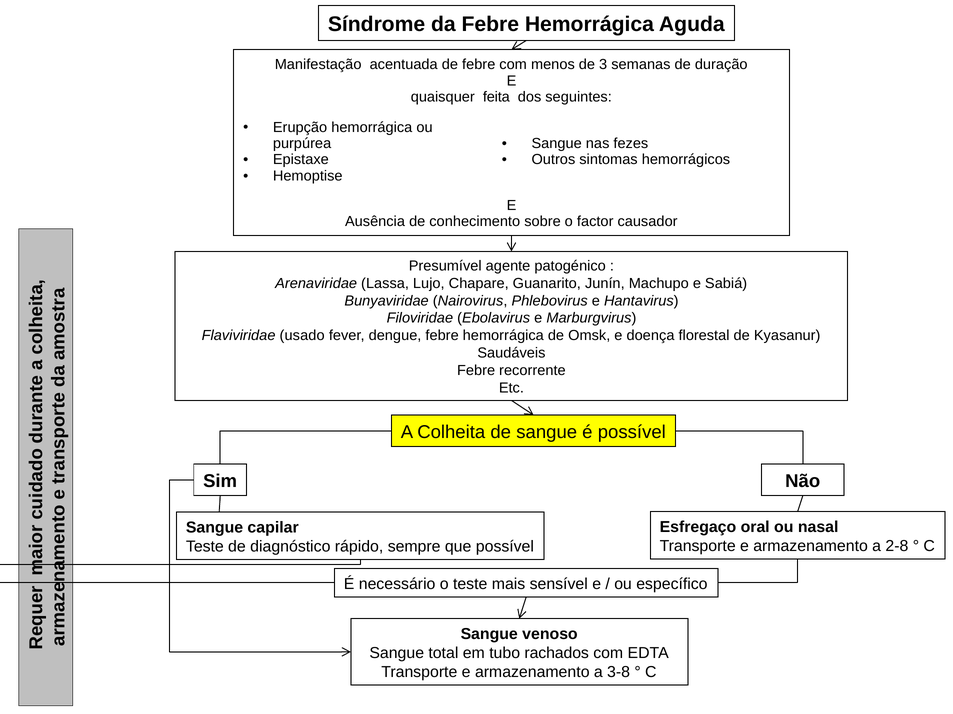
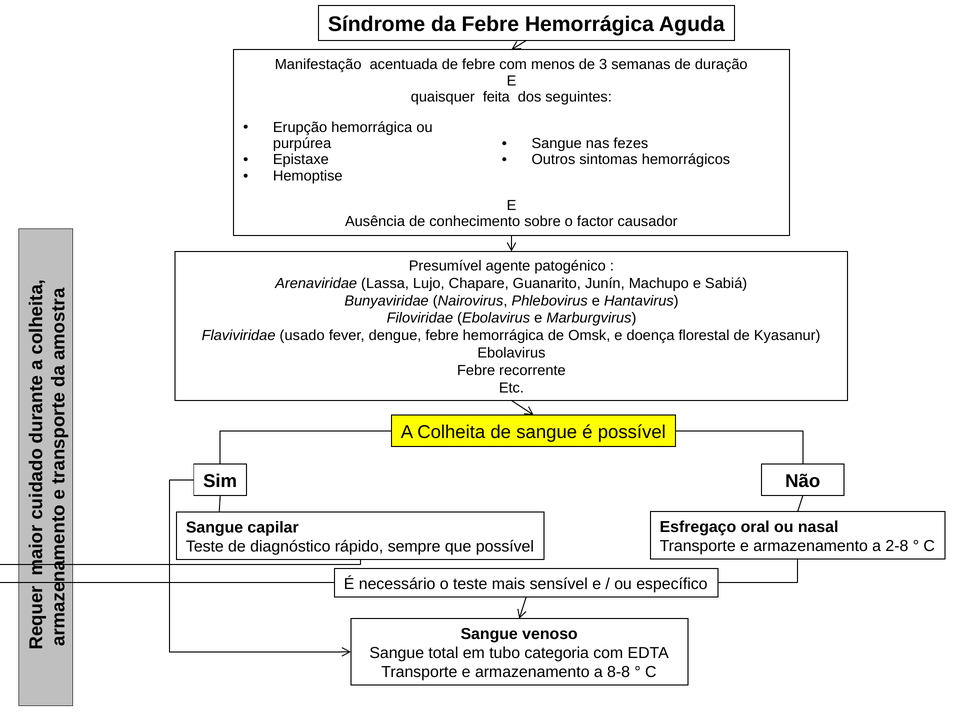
Saudáveis: Saudáveis -> Ebolavirus (511, 353)
rachados: rachados -> categoria (557, 654)
3-8: 3-8 -> 8-8 (619, 673)
